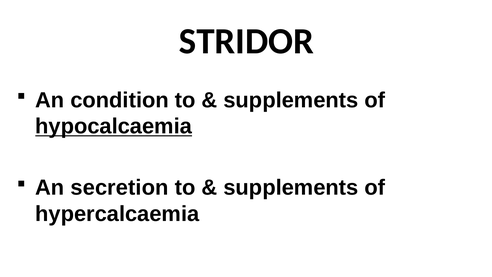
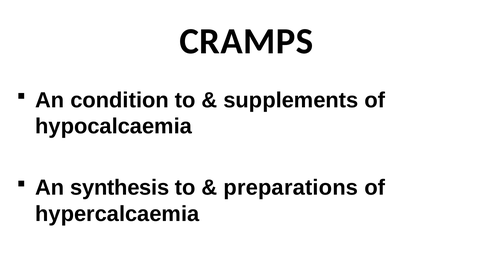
STRIDOR: STRIDOR -> CRAMPS (246, 41)
hypocalcaemia underline: present -> none (114, 126)
secretion: secretion -> synthesis (120, 188)
supplements: supplements -> preparations (291, 188)
